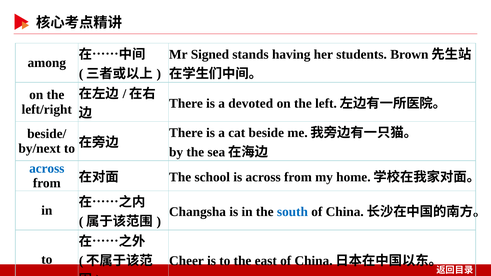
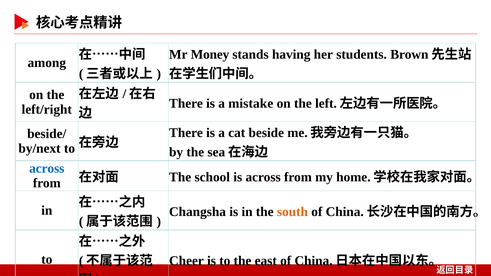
Signed: Signed -> Money (210, 55)
devoted: devoted -> mistake (251, 103)
south colour: blue -> orange (292, 212)
